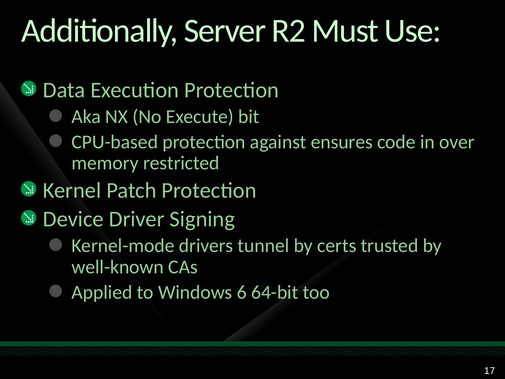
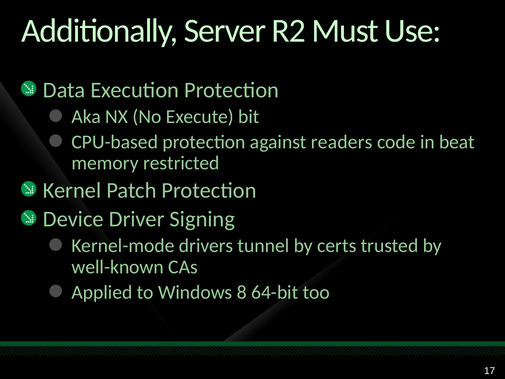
ensures: ensures -> readers (342, 142)
over: over -> beat (457, 142)
6: 6 -> 8 (242, 292)
